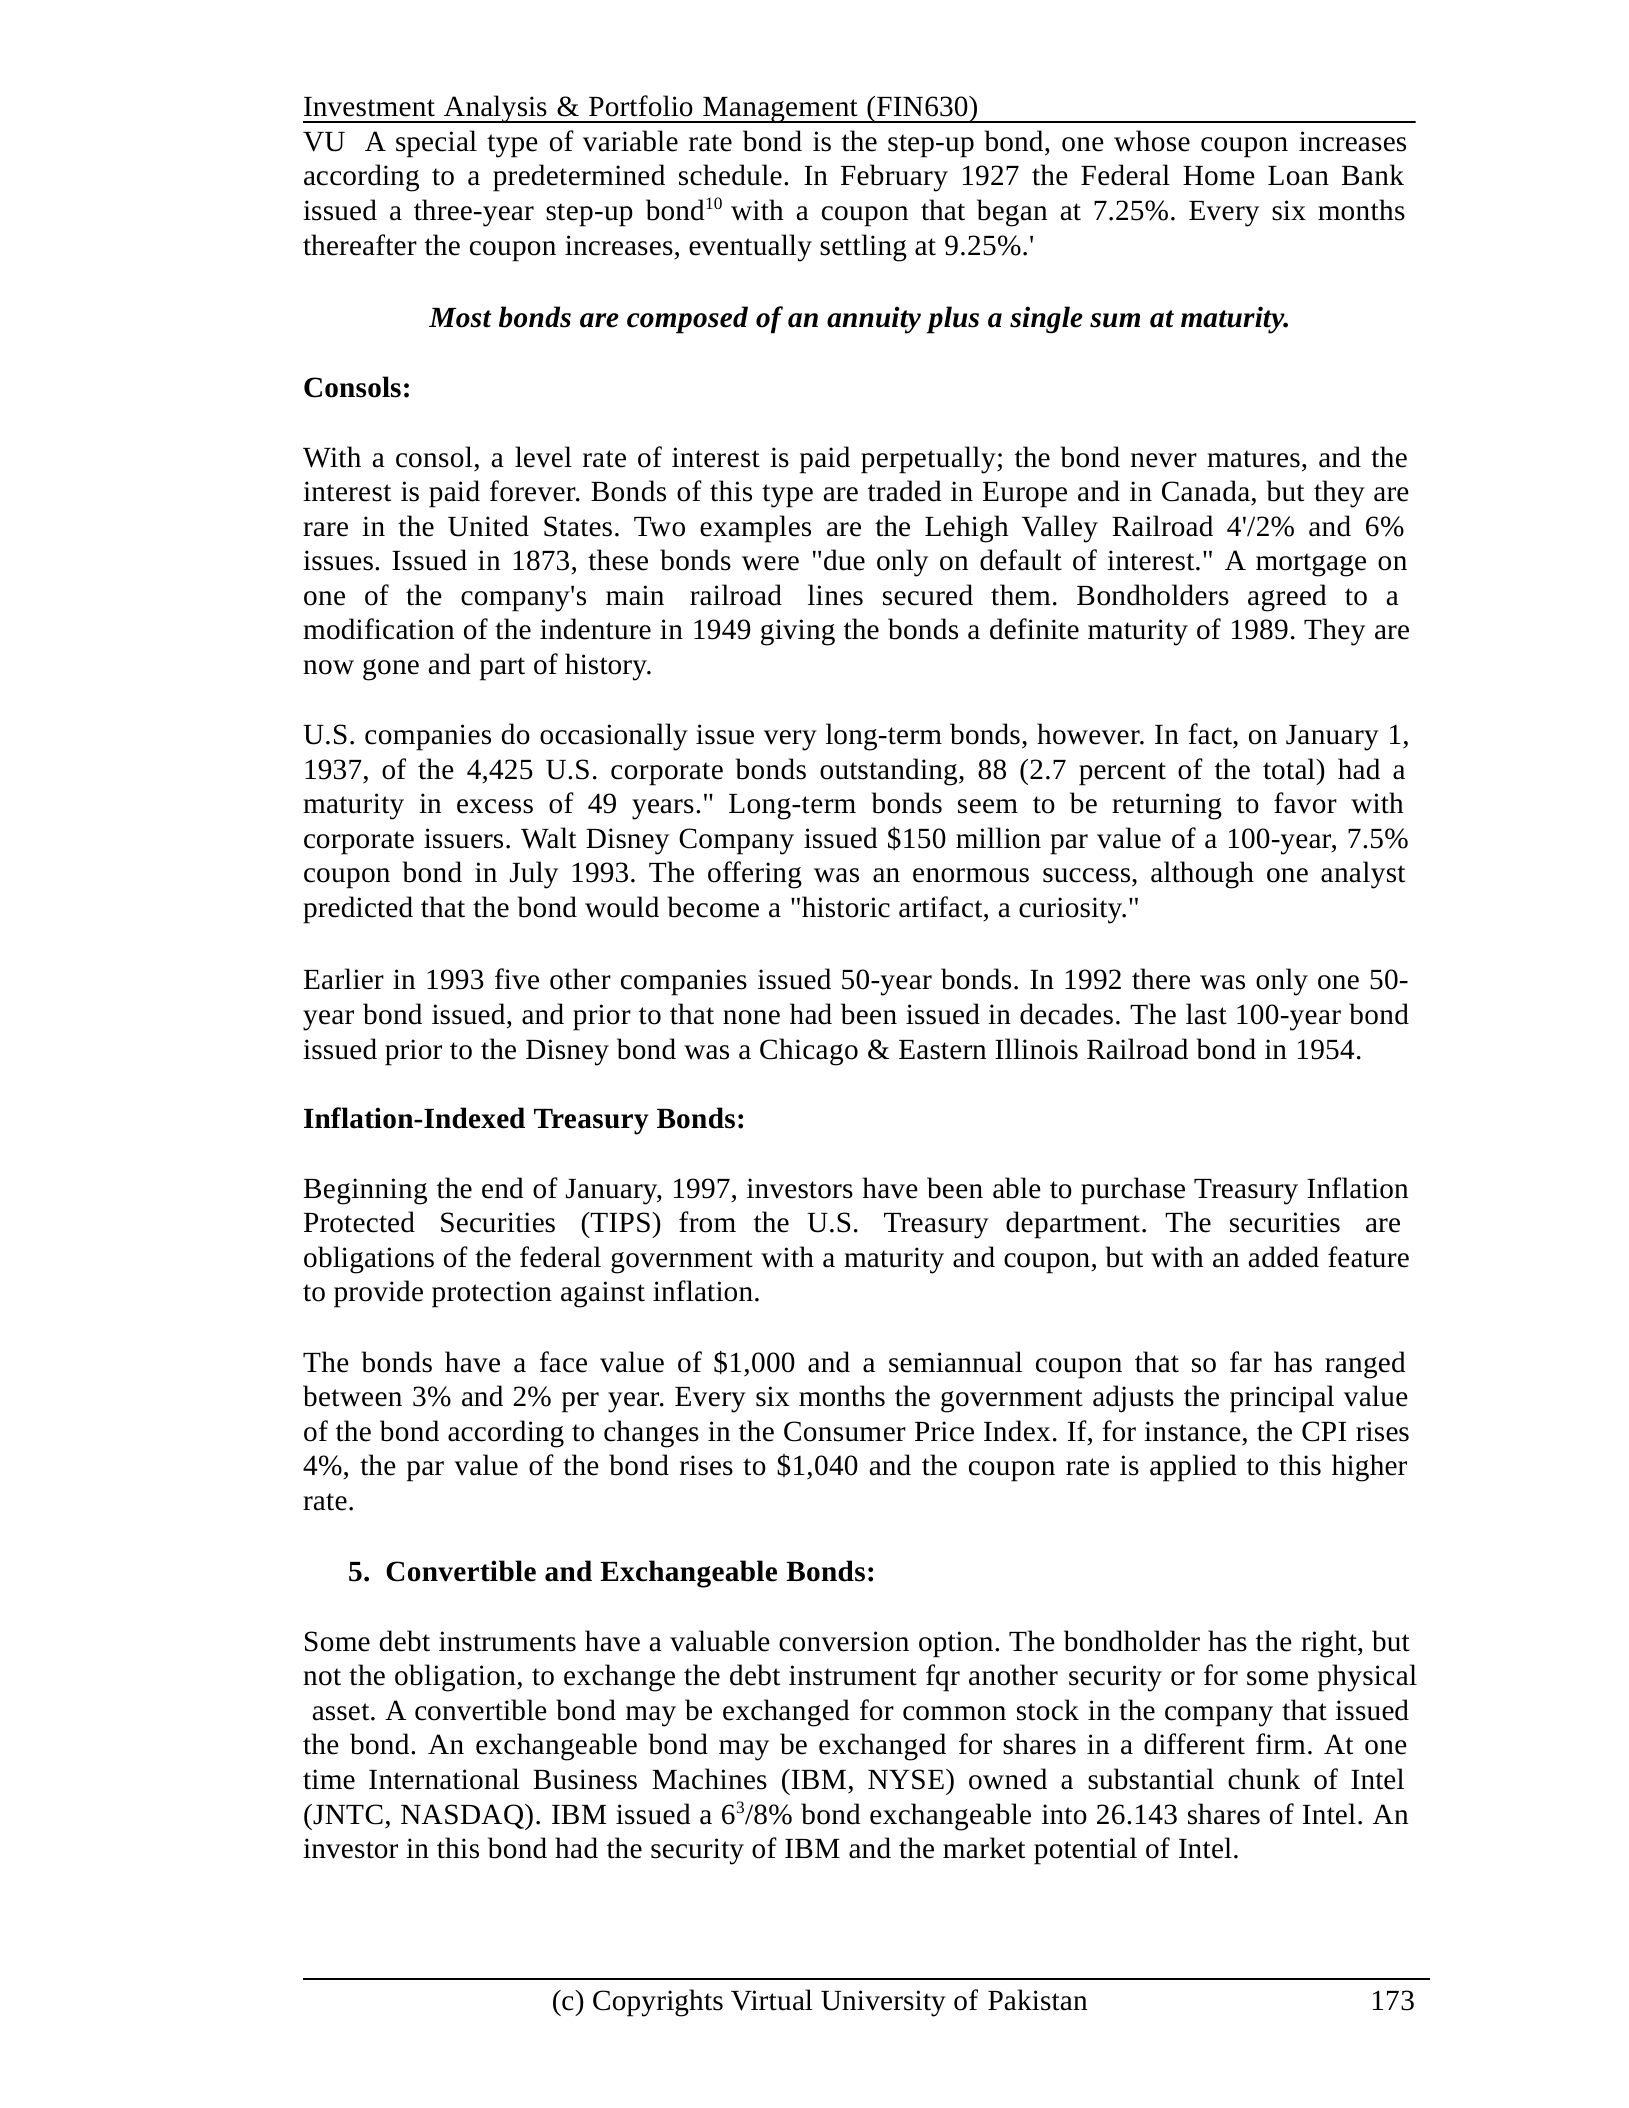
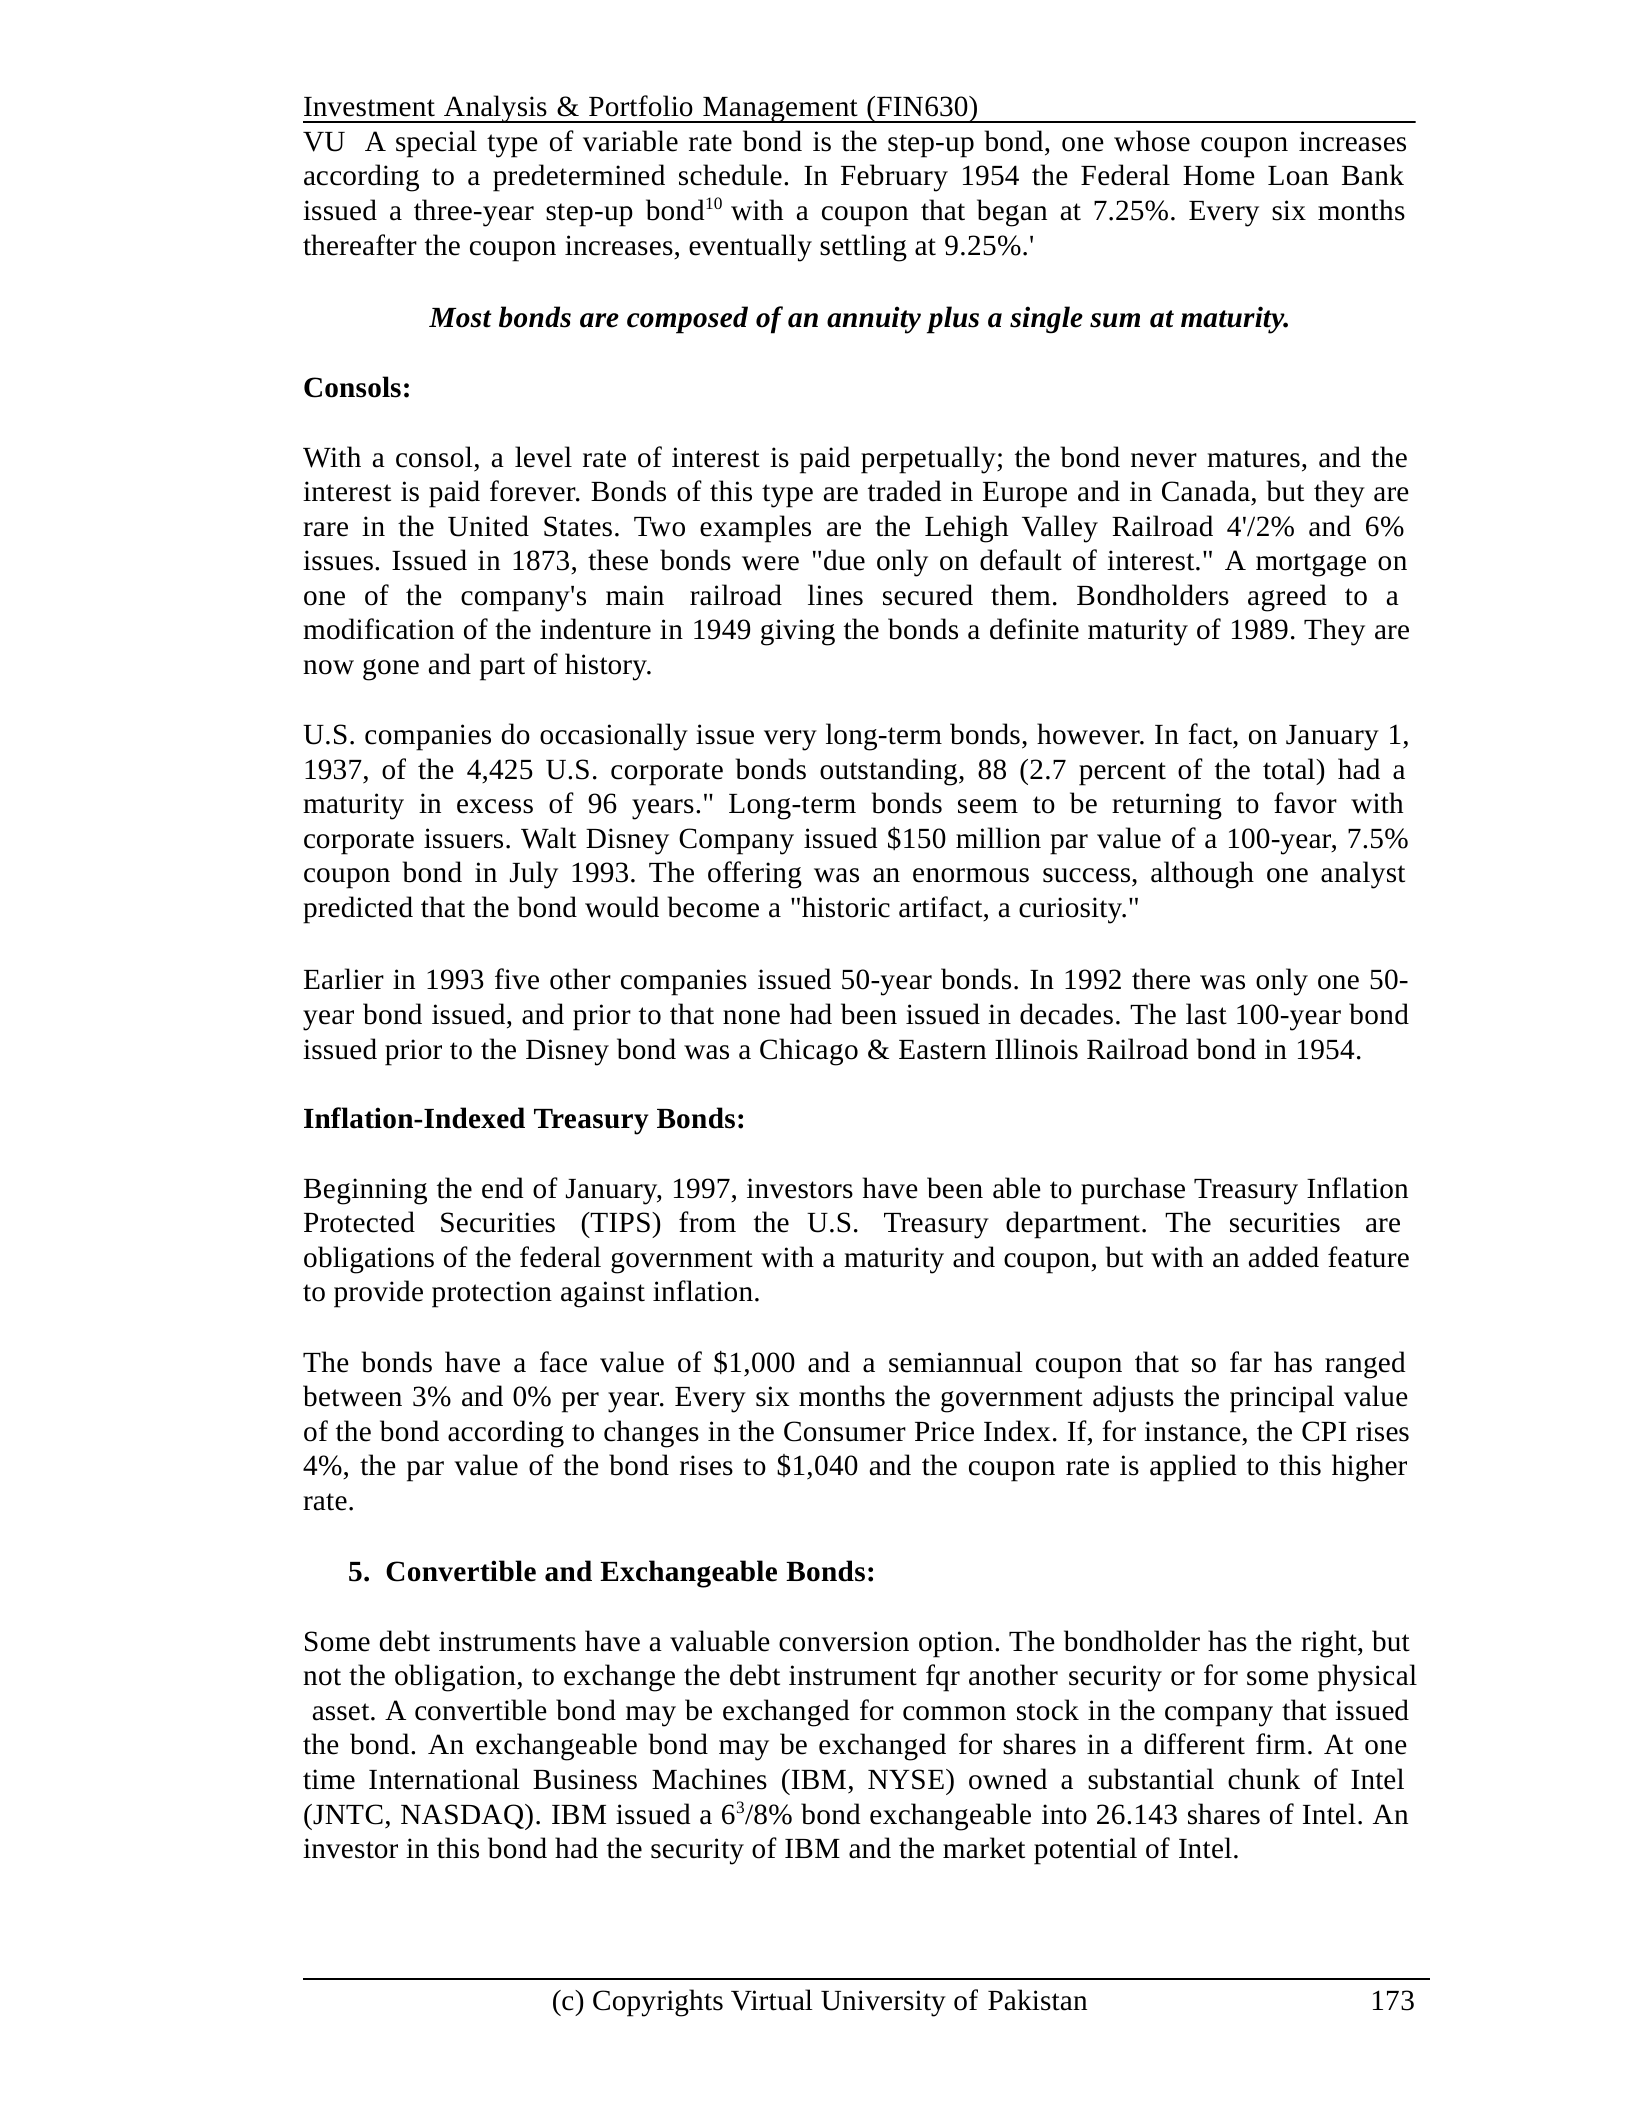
February 1927: 1927 -> 1954 (990, 176)
49: 49 -> 96 (603, 804)
2%: 2% -> 0% (532, 1397)
